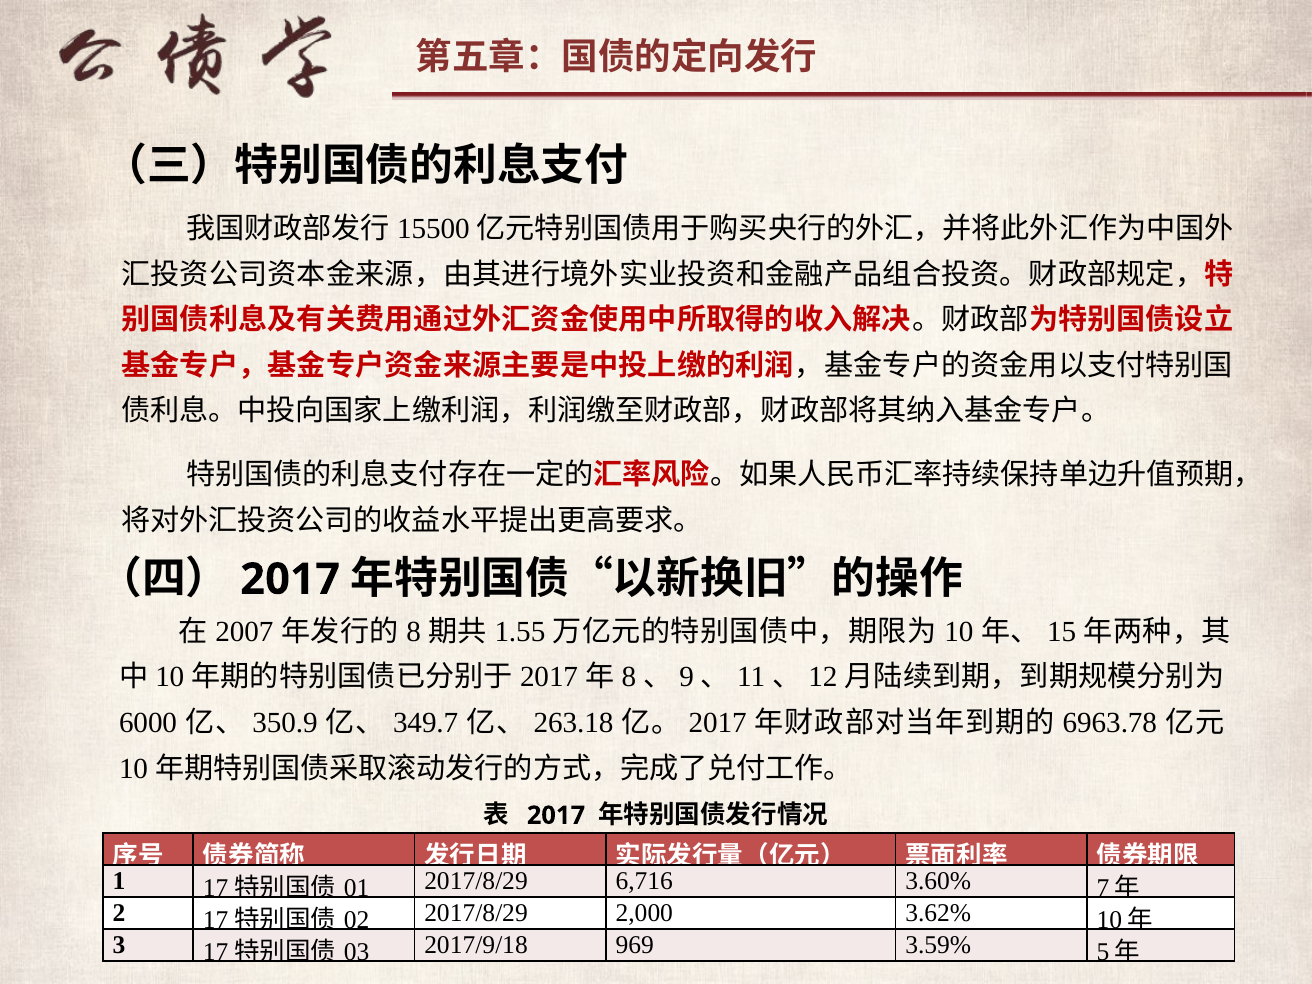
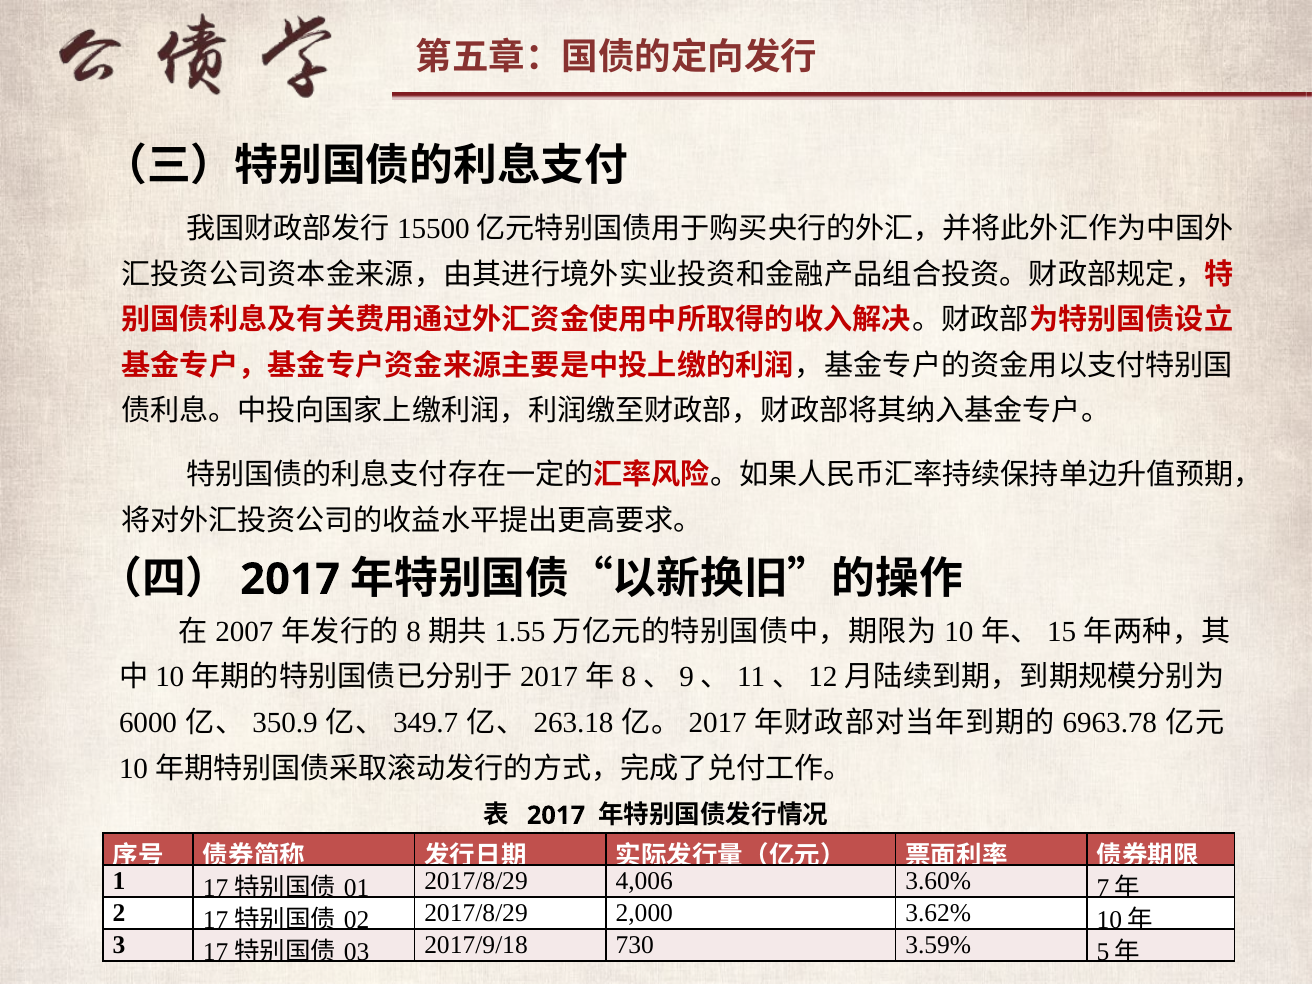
6,716: 6,716 -> 4,006 (644, 881)
969: 969 -> 730 (635, 945)
